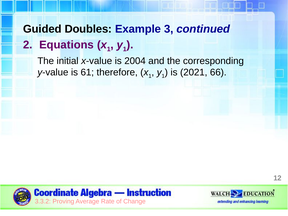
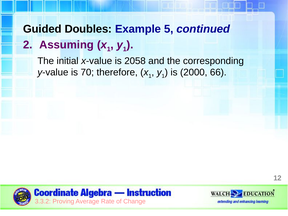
3: 3 -> 5 (169, 29)
Equations: Equations -> Assuming (67, 45)
2004: 2004 -> 2058 (135, 61)
61: 61 -> 70 (87, 72)
2021: 2021 -> 2000 (194, 72)
